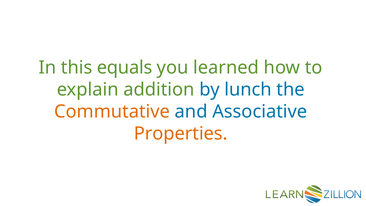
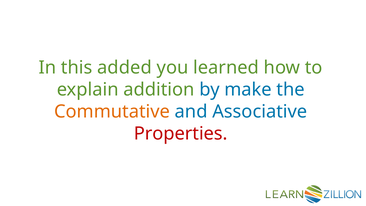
equals: equals -> added (124, 68)
lunch: lunch -> make (248, 90)
Properties colour: orange -> red (181, 133)
